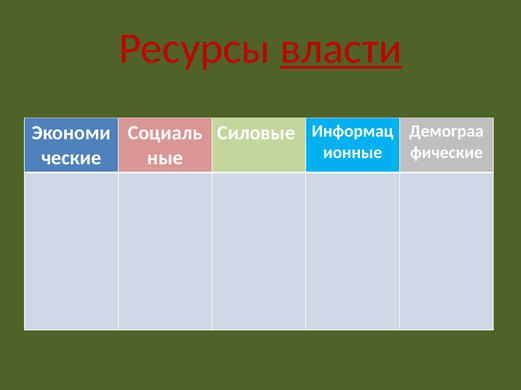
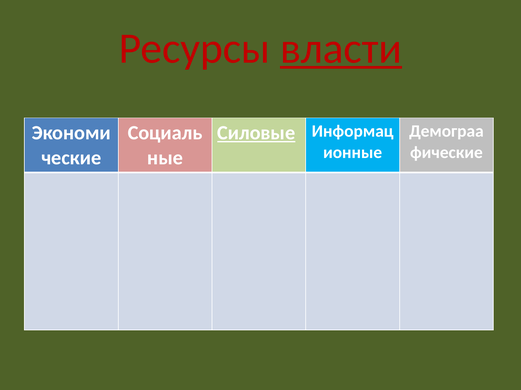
Силовые underline: none -> present (256, 133)
